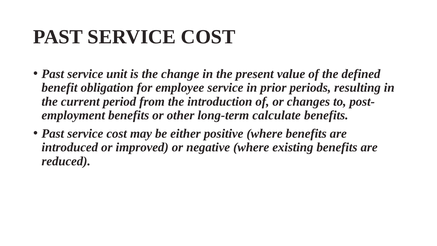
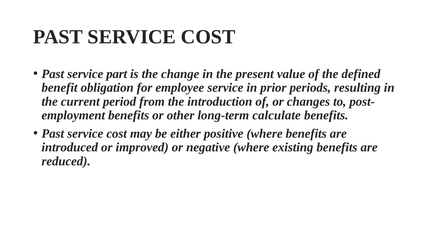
unit: unit -> part (117, 74)
